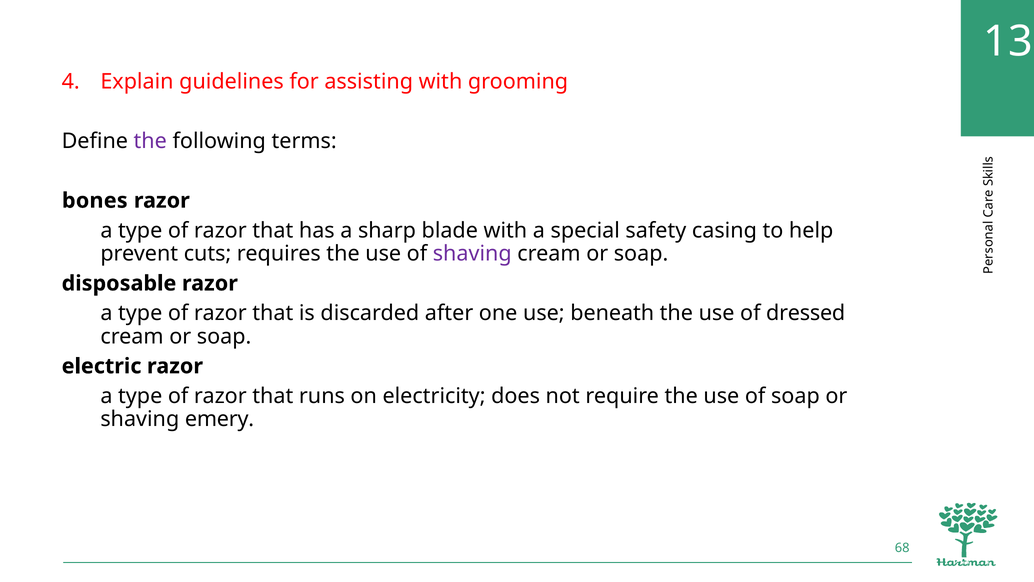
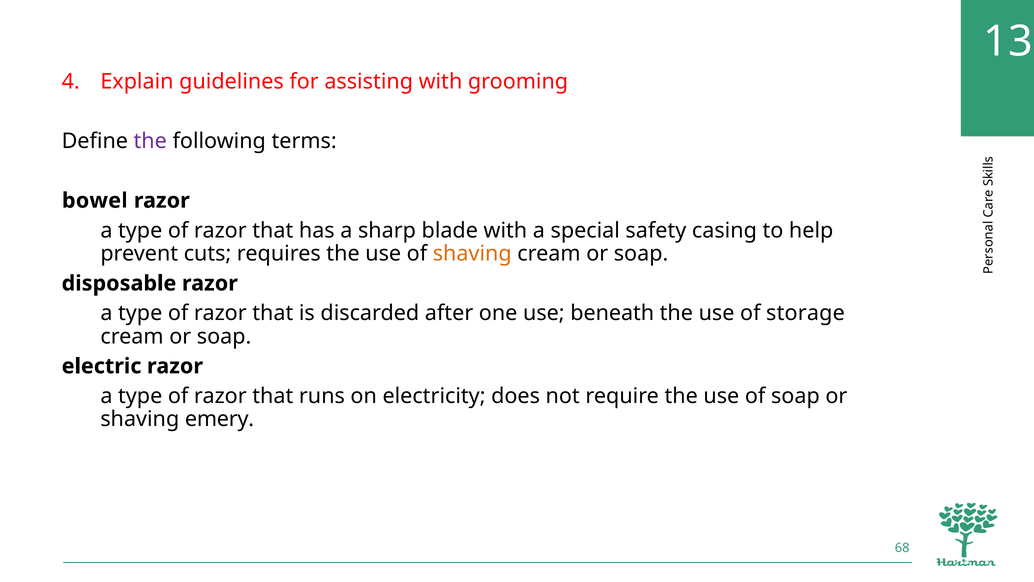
bones: bones -> bowel (95, 200)
shaving colour: purple -> orange (472, 254)
dressed: dressed -> storage (805, 313)
